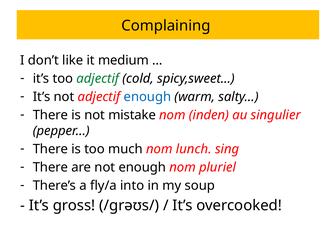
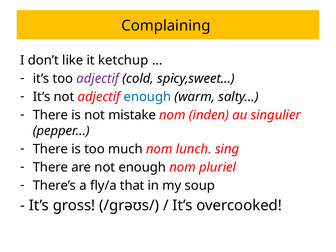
medium: medium -> ketchup (123, 60)
adjectif colour: green -> purple (98, 79)
into: into -> that (132, 186)
